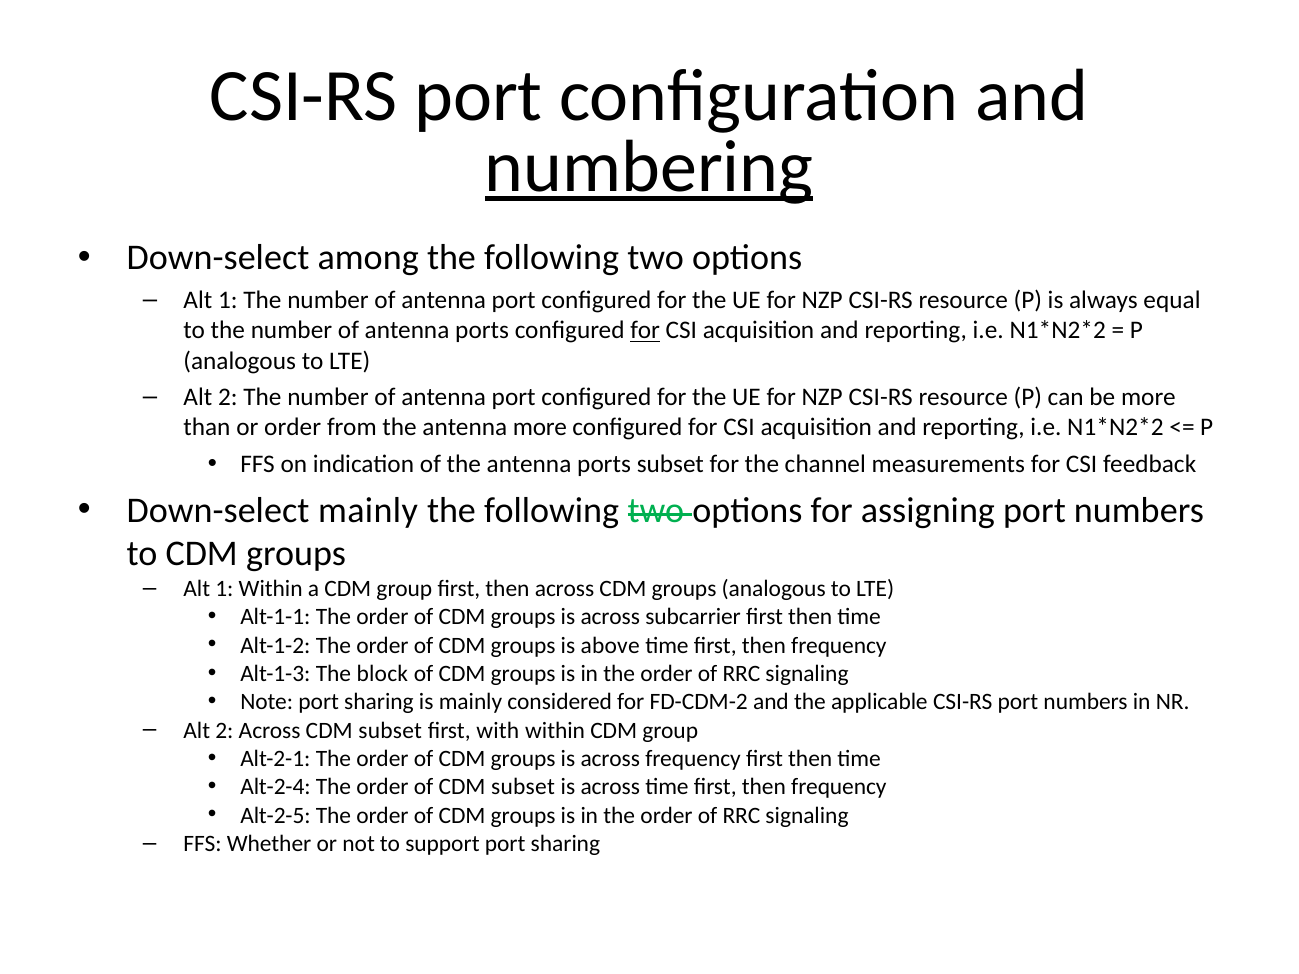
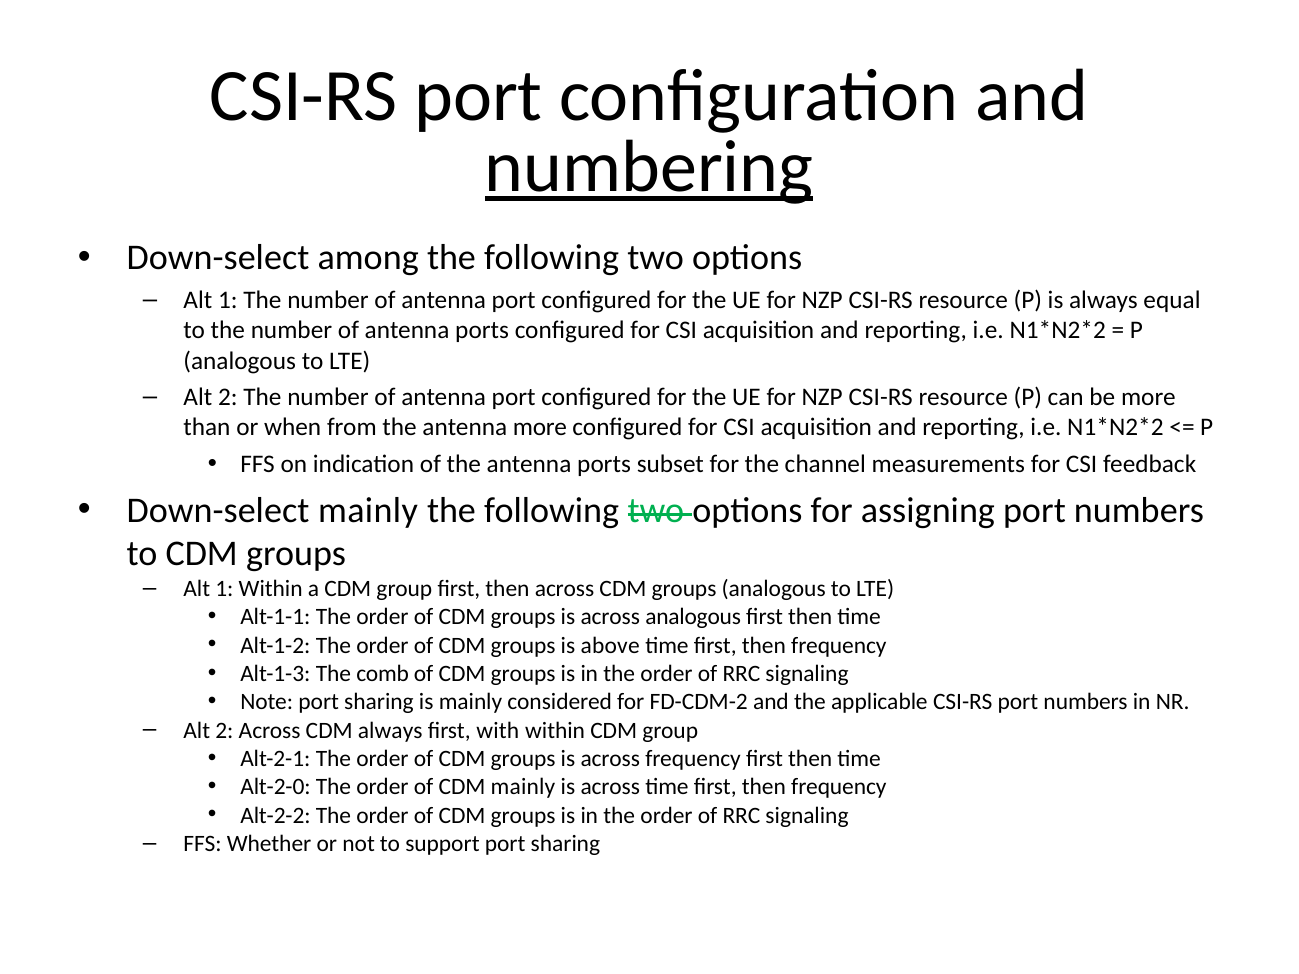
for underline: present -> none (645, 331)
or order: order -> when (293, 428)
across subcarrier: subcarrier -> analogous (693, 617)
block: block -> comb (383, 674)
Across CDM subset: subset -> always (390, 731)
Alt-2-4: Alt-2-4 -> Alt-2-0 (275, 787)
of CDM subset: subset -> mainly (523, 787)
Alt-2-5: Alt-2-5 -> Alt-2-2 (275, 816)
